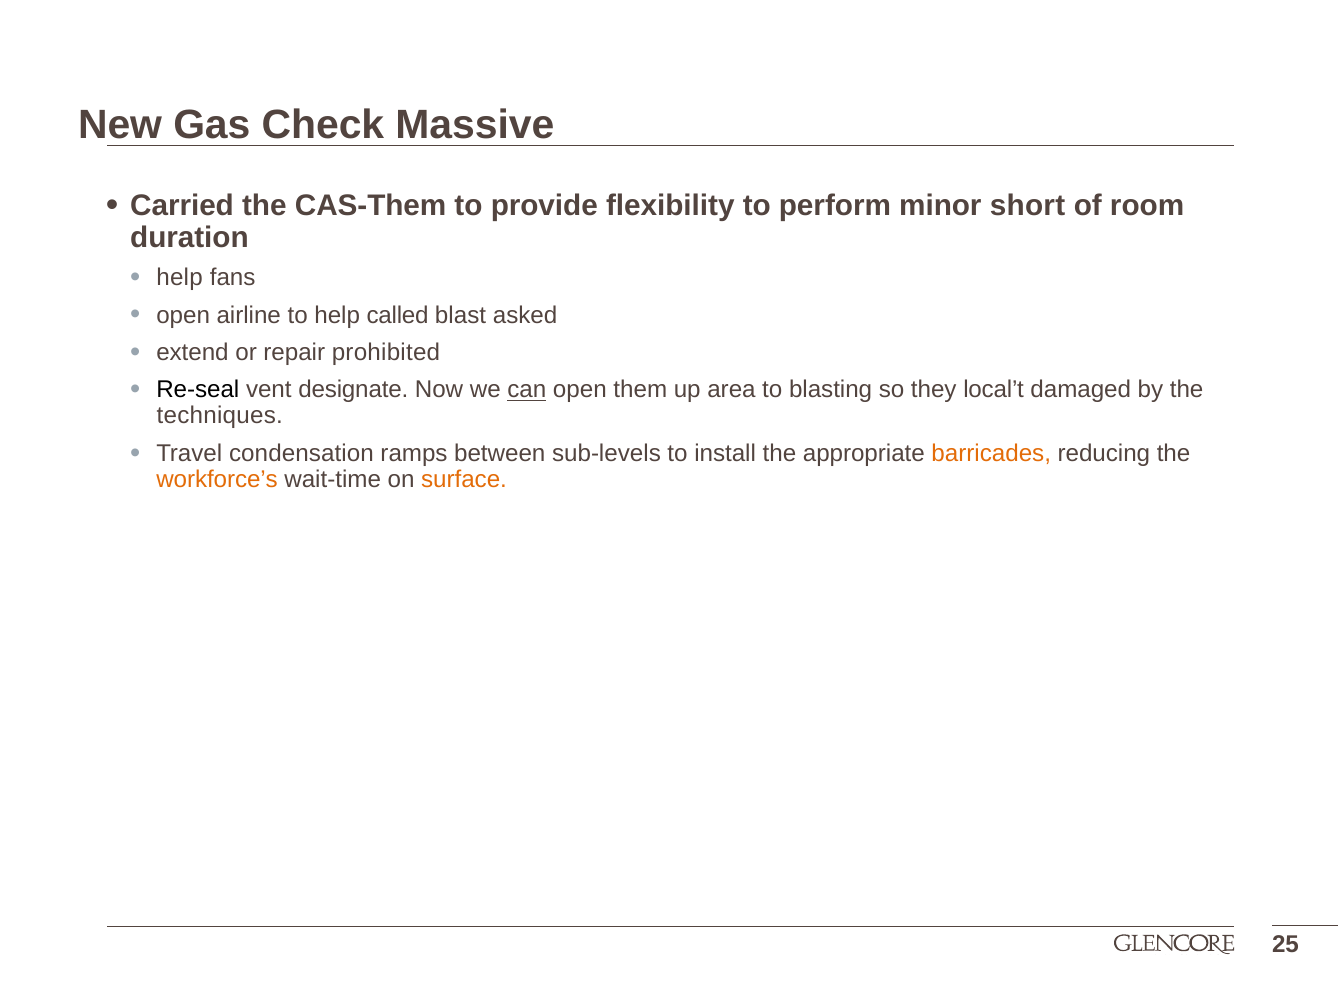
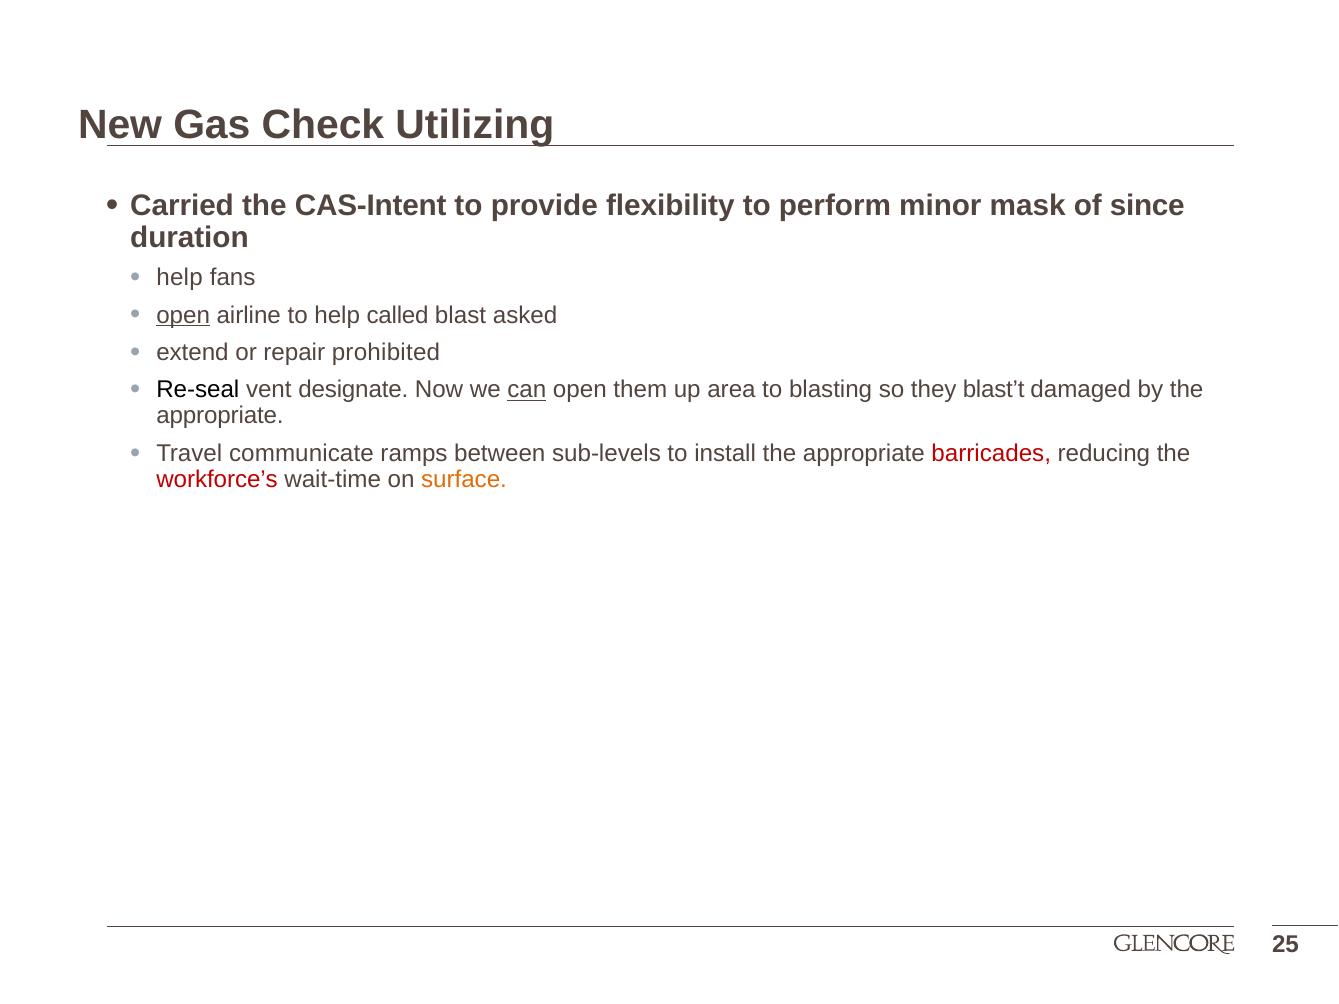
Massive: Massive -> Utilizing (475, 125)
CAS-Them: CAS-Them -> CAS-Intent (371, 206)
short: short -> mask (1028, 206)
room: room -> since (1147, 206)
open underline: none -> present (183, 315)
local’t: local’t -> blast’t (994, 390)
techniques: techniques -> appropriate (220, 416)
condensation: condensation -> communicate (301, 453)
barricades colour: orange -> red (991, 453)
workforce’s colour: orange -> red (217, 480)
